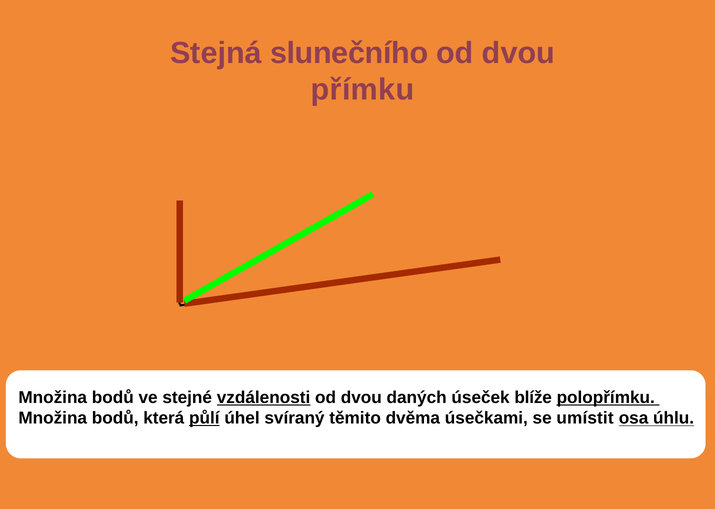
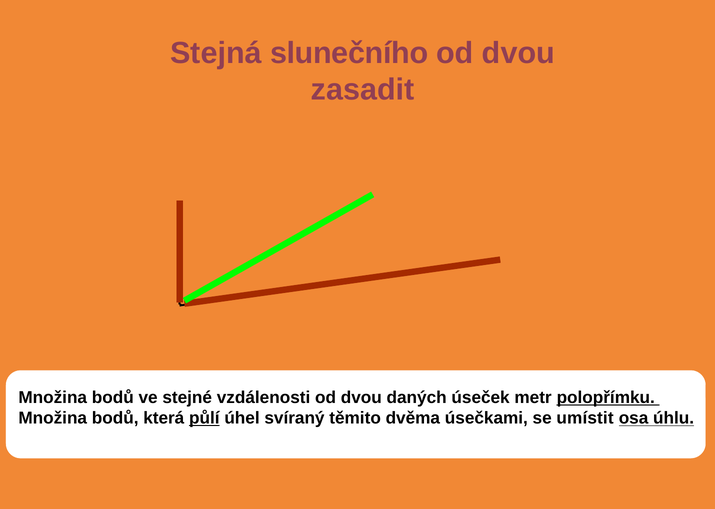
přímku: přímku -> zasadit (363, 90)
vzdálenosti underline: present -> none (264, 397)
blíže: blíže -> metr (533, 397)
